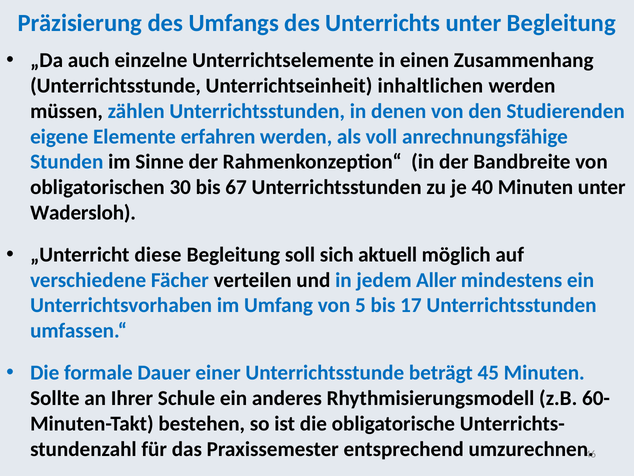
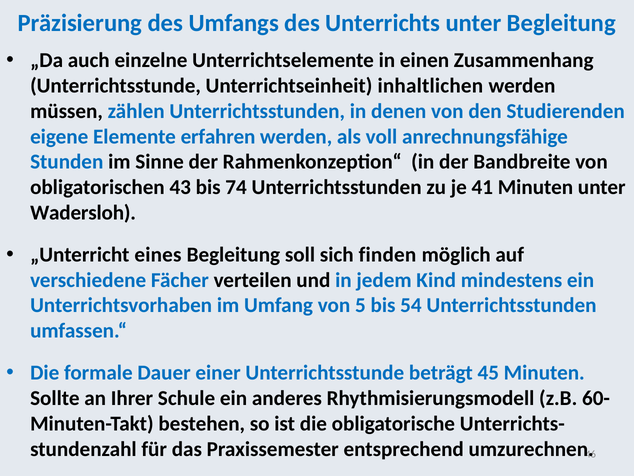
30: 30 -> 43 (180, 187)
67: 67 -> 74 (236, 187)
40: 40 -> 41 (482, 187)
diese: diese -> eines (158, 254)
aktuell: aktuell -> finden (387, 254)
Aller: Aller -> Kind (436, 280)
17: 17 -> 54 (411, 305)
